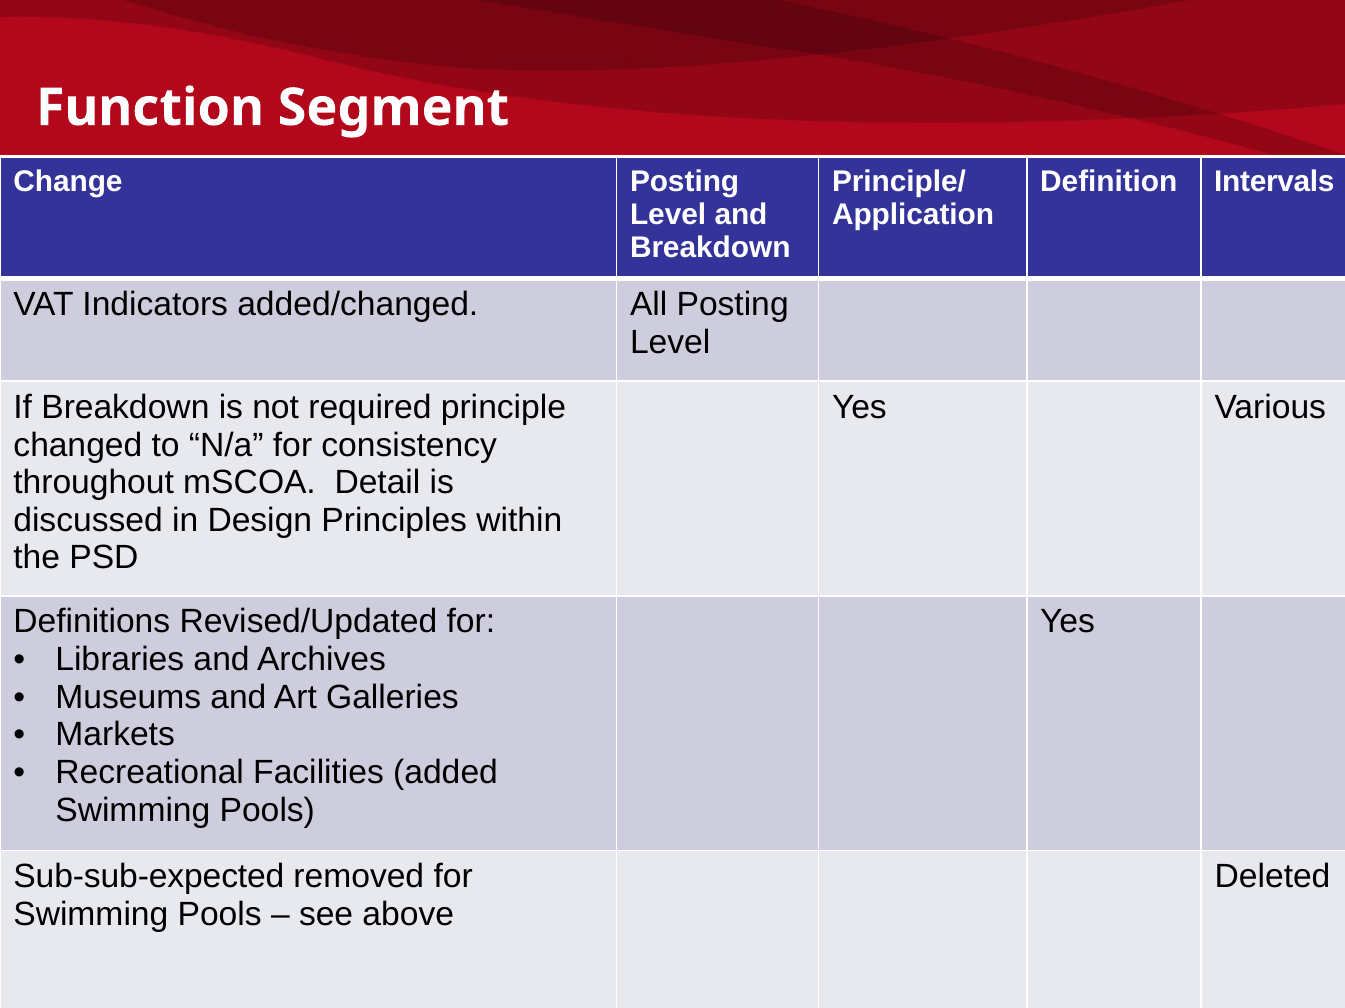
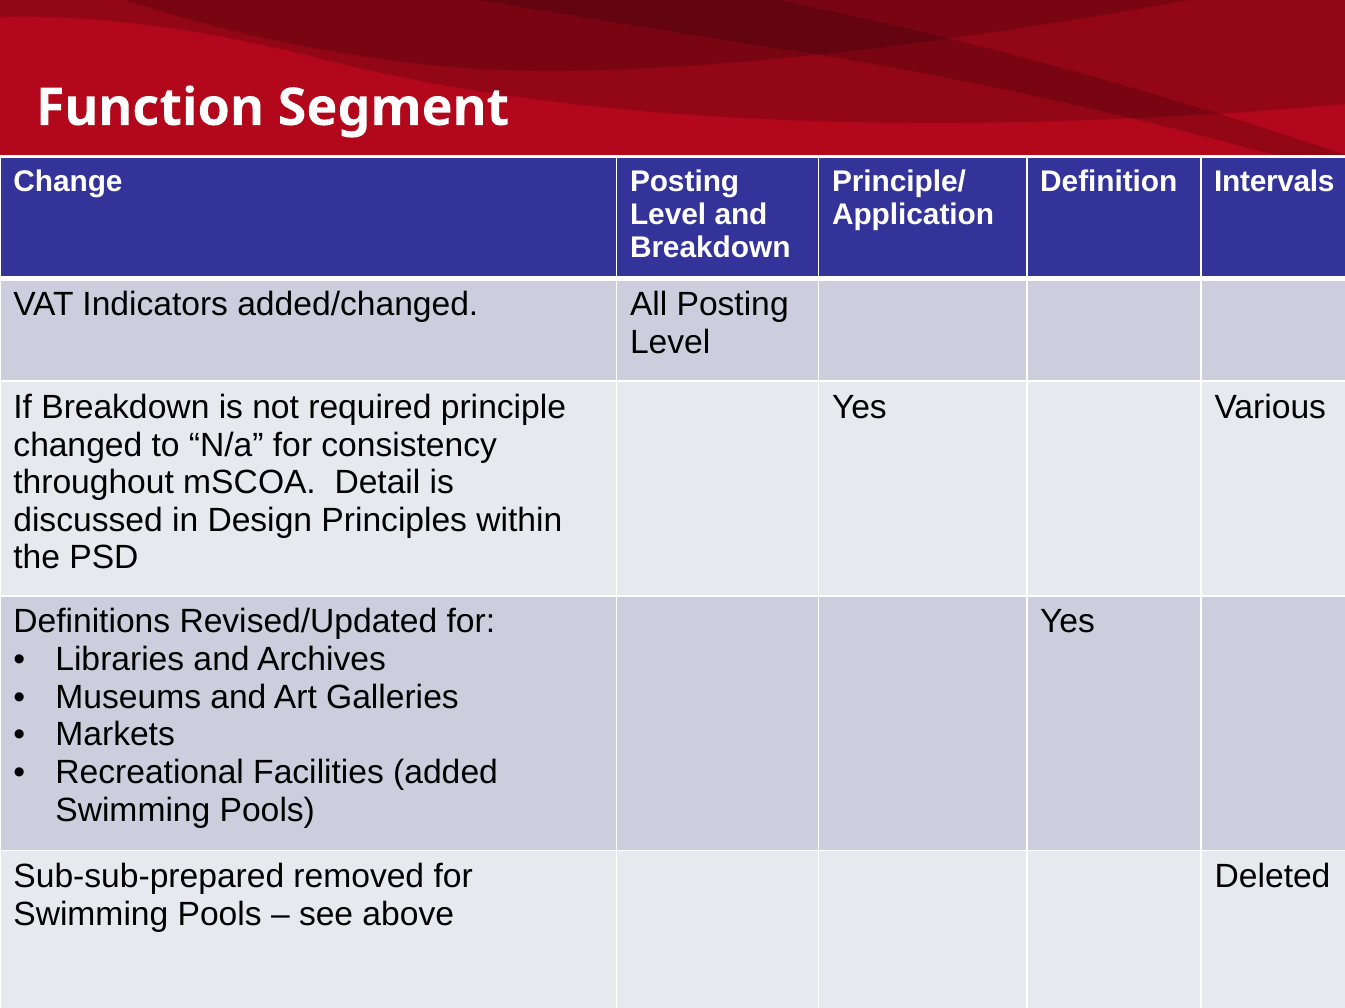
Sub-sub-expected: Sub-sub-expected -> Sub-sub-prepared (149, 877)
